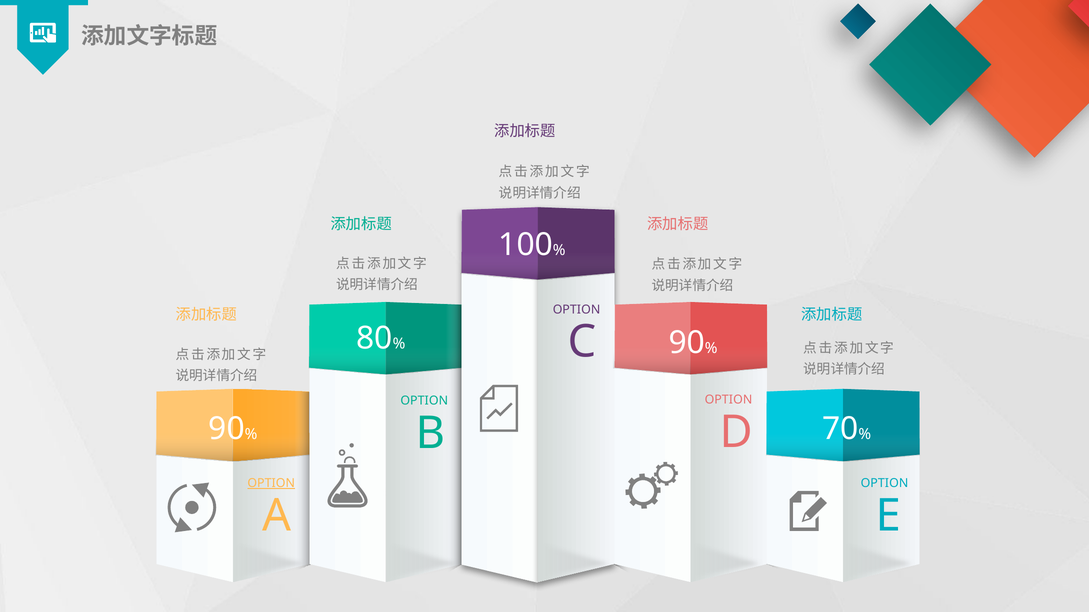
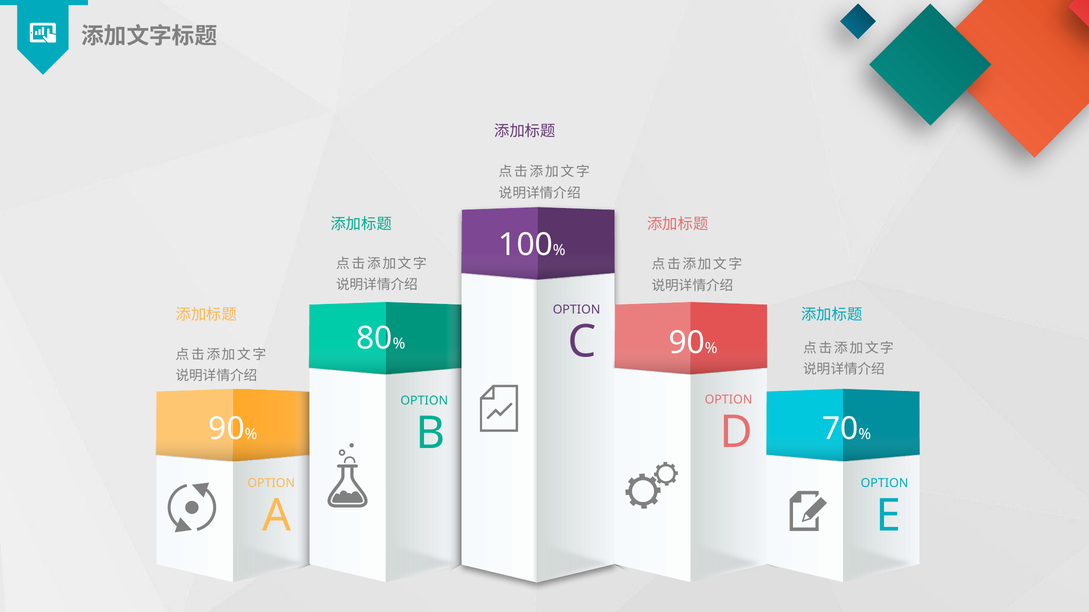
OPTION underline: present -> none (271, 484)
